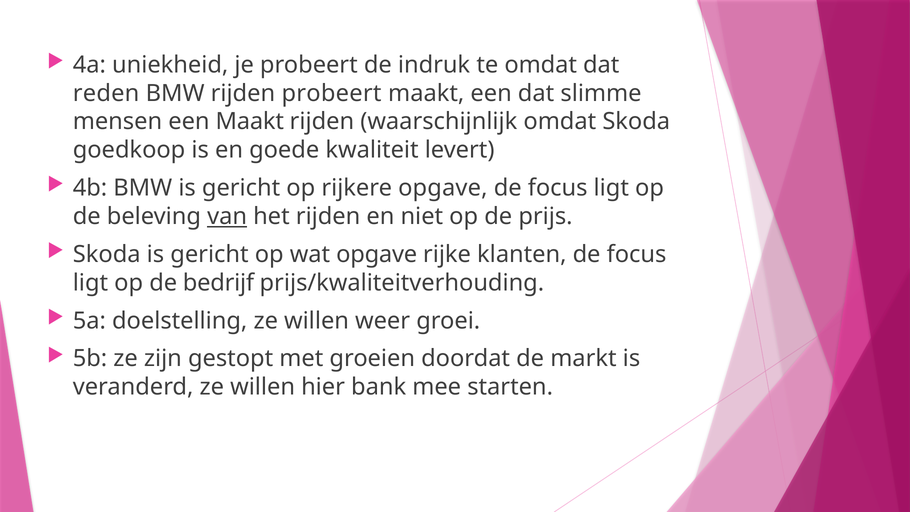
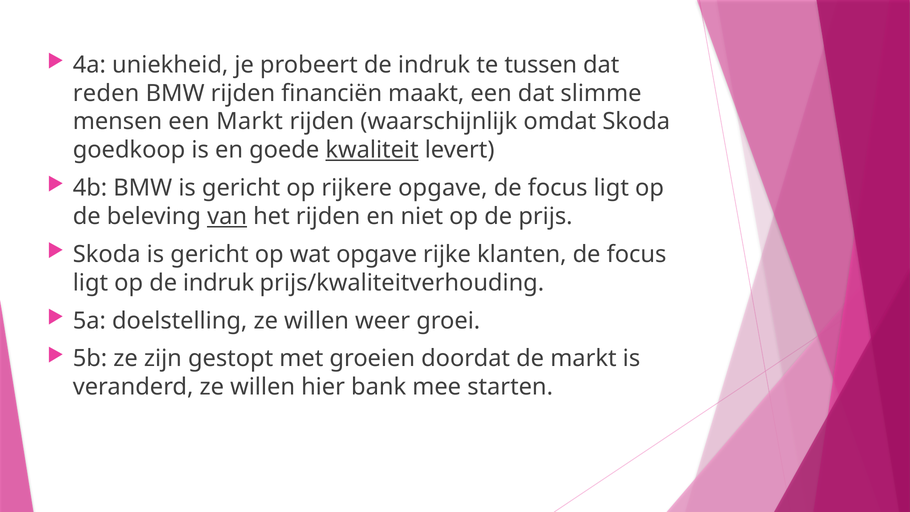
te omdat: omdat -> tussen (541, 65)
rijden probeert: probeert -> financiën (332, 93)
een Maakt: Maakt -> Markt (250, 122)
kwaliteit underline: none -> present (372, 150)
op de bedrijf: bedrijf -> indruk (219, 283)
